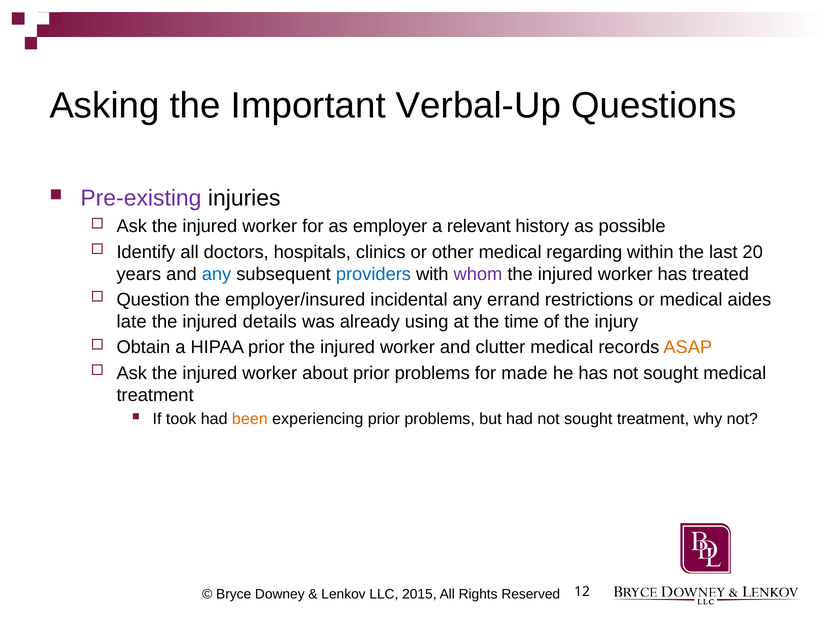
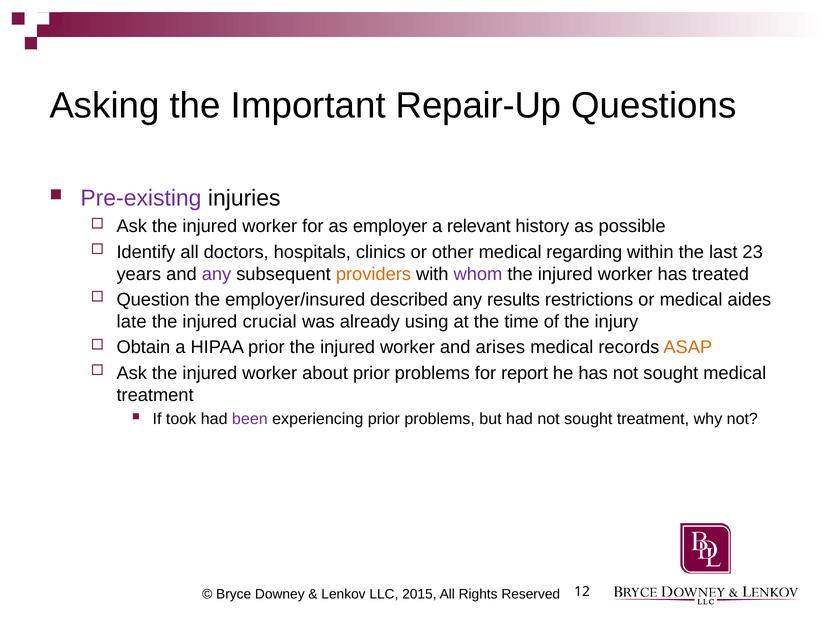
Verbal-Up: Verbal-Up -> Repair-Up (479, 106)
20: 20 -> 23 (753, 252)
any colour: blue -> purple (217, 274)
providers colour: blue -> orange (373, 274)
incidental: incidental -> described (409, 300)
errand: errand -> results (514, 300)
details: details -> crucial (270, 322)
clutter: clutter -> arises (500, 347)
made: made -> report (525, 373)
been colour: orange -> purple (250, 419)
